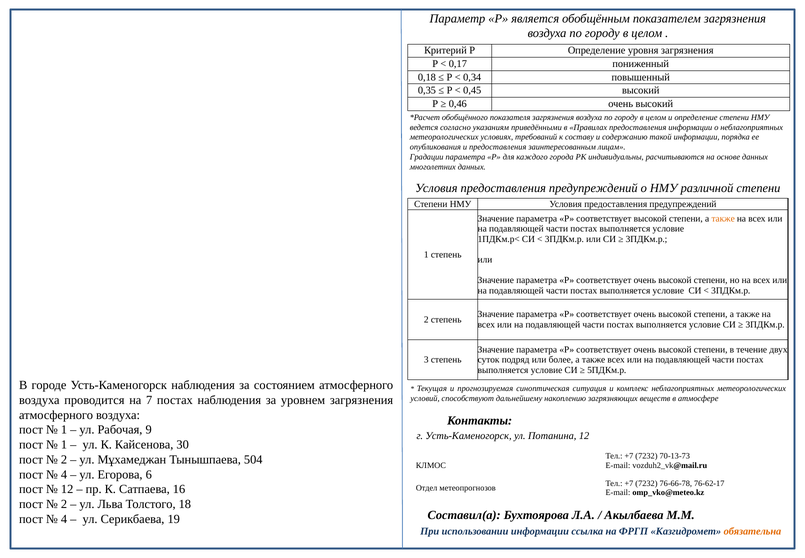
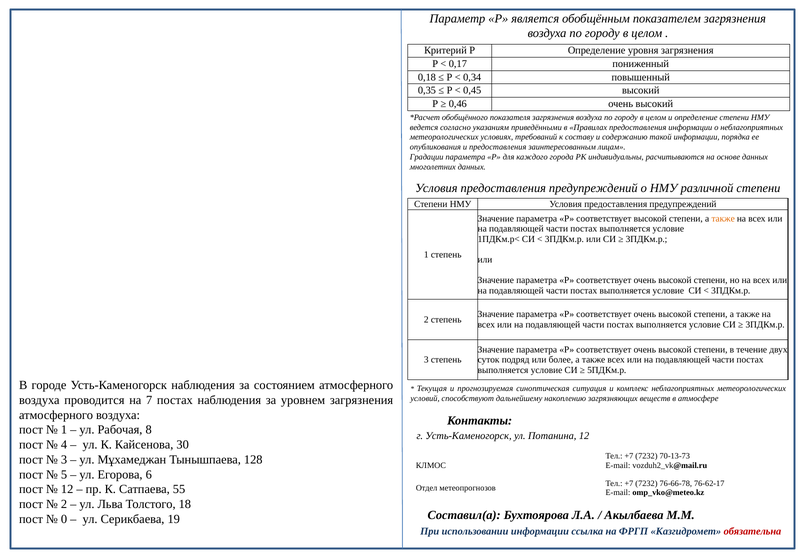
9: 9 -> 8 (149, 429)
1: 1 -> 4 (64, 444)
2: 2 -> 3 (64, 459)
504: 504 -> 128 (253, 459)
4: 4 -> 5 (64, 474)
16: 16 -> 55 (179, 489)
4: 4 -> 0 (64, 518)
обязательна colour: orange -> red (752, 531)
